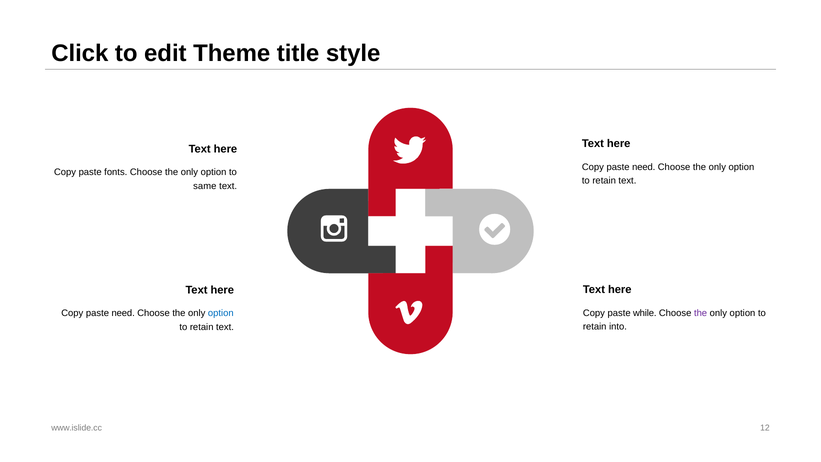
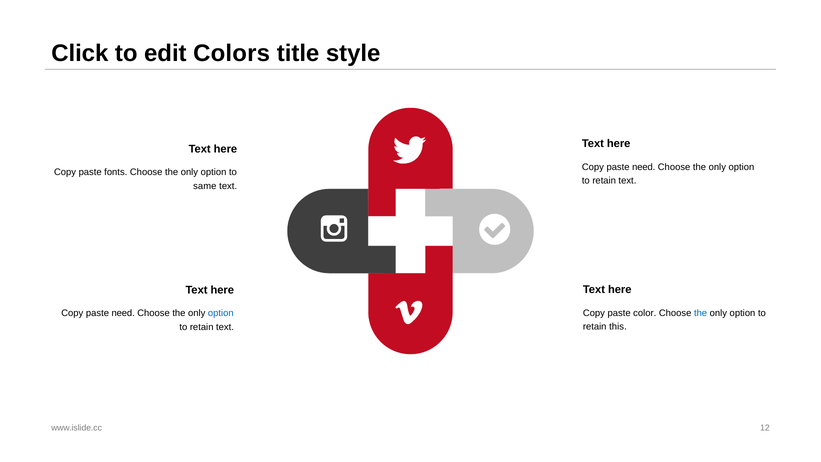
Theme: Theme -> Colors (232, 53)
while: while -> color (645, 313)
the colour: purple -> blue (701, 313)
into: into -> this (618, 327)
